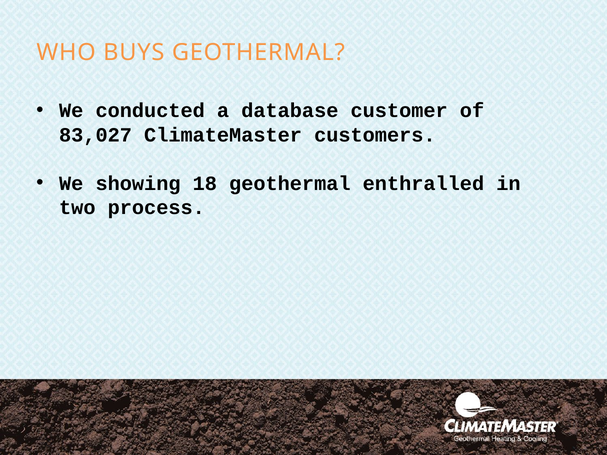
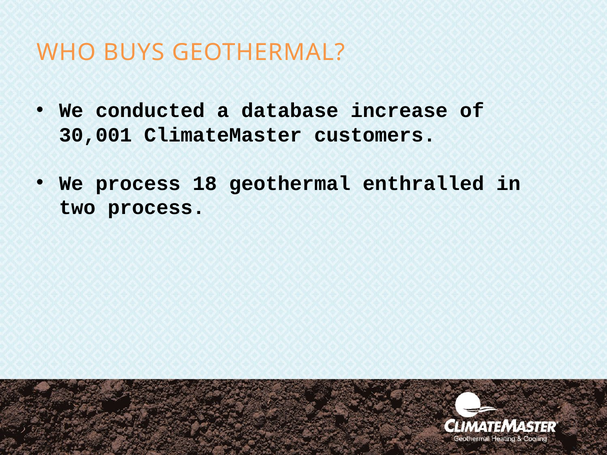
customer: customer -> increase (399, 111)
83,027: 83,027 -> 30,001 (96, 135)
We showing: showing -> process (138, 183)
